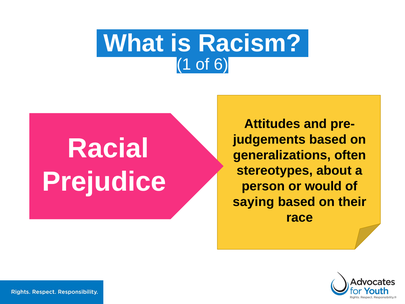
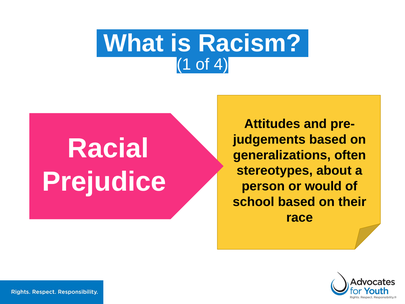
6: 6 -> 4 (221, 65)
saying: saying -> school (253, 202)
